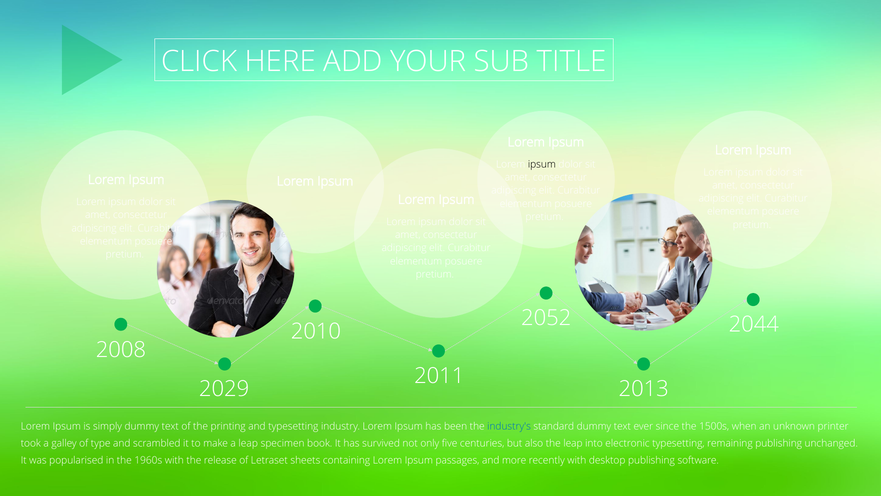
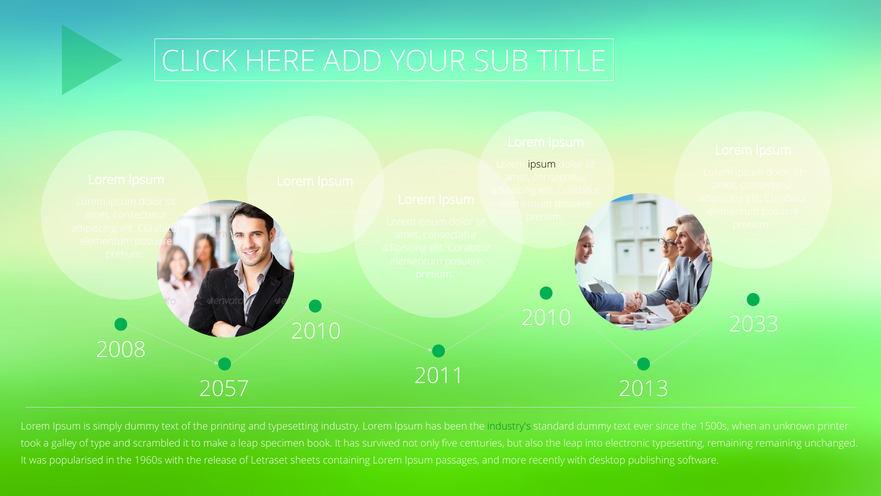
2052: 2052 -> 2010 (546, 318)
2044: 2044 -> 2033 (754, 324)
2029: 2029 -> 2057 (224, 389)
industry's colour: blue -> green (509, 426)
remaining publishing: publishing -> remaining (779, 443)
